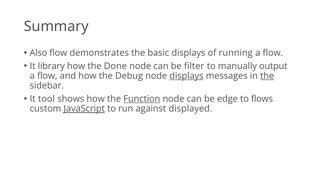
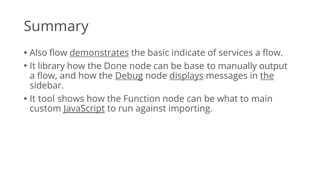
demonstrates underline: none -> present (99, 53)
basic displays: displays -> indicate (188, 53)
running: running -> services (236, 53)
filter: filter -> base (194, 66)
Debug underline: none -> present (129, 76)
Function underline: present -> none (142, 99)
edge: edge -> what (227, 99)
flows: flows -> main (262, 99)
displayed: displayed -> importing (191, 109)
